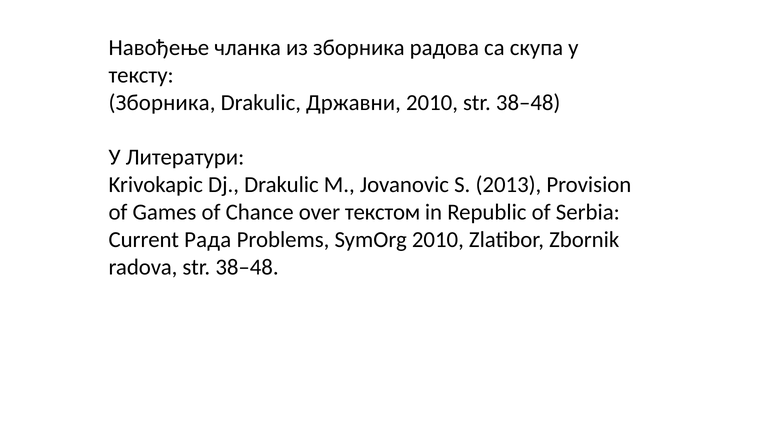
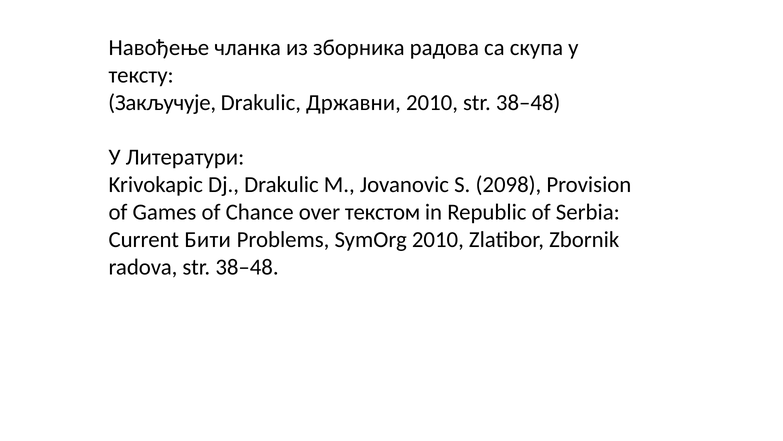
Зборника: Зборника -> Закључује (162, 102)
2013: 2013 -> 2098 (508, 185)
Рада: Рада -> Бити (208, 239)
